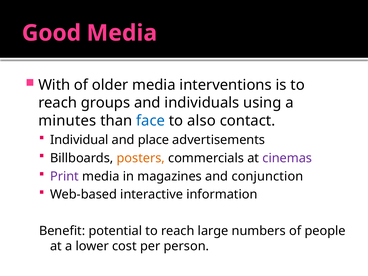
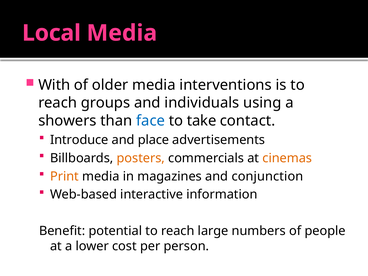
Good: Good -> Local (51, 33)
minutes: minutes -> showers (67, 121)
also: also -> take (202, 121)
Individual: Individual -> Introduce (79, 140)
cinemas colour: purple -> orange (287, 158)
Print colour: purple -> orange (64, 176)
